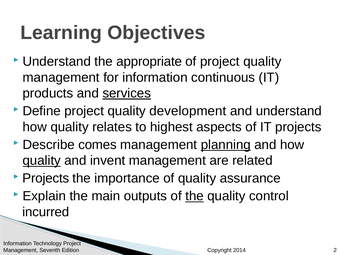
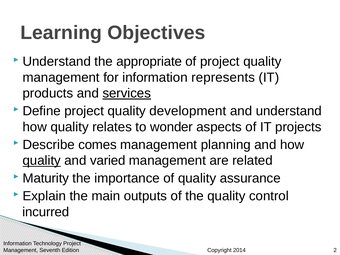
continuous: continuous -> represents (223, 77)
highest: highest -> wonder (171, 127)
planning underline: present -> none (226, 145)
invent: invent -> varied (108, 161)
Projects: Projects -> Maturity (46, 178)
the underline: present -> none (195, 196)
